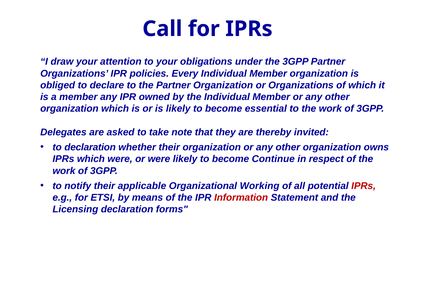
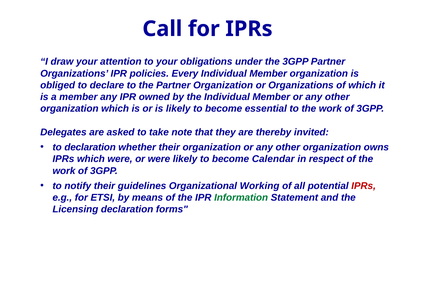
Continue: Continue -> Calendar (273, 159)
applicable: applicable -> guidelines (142, 186)
Information colour: red -> green (241, 198)
